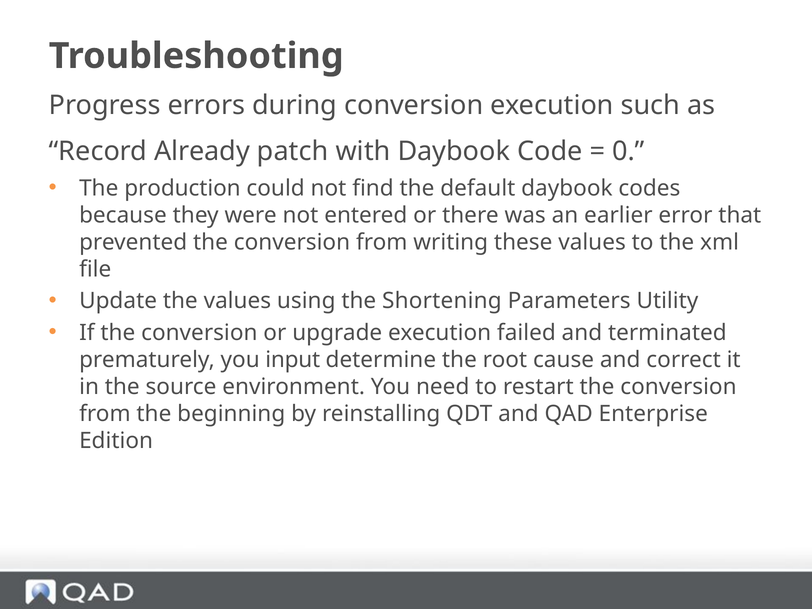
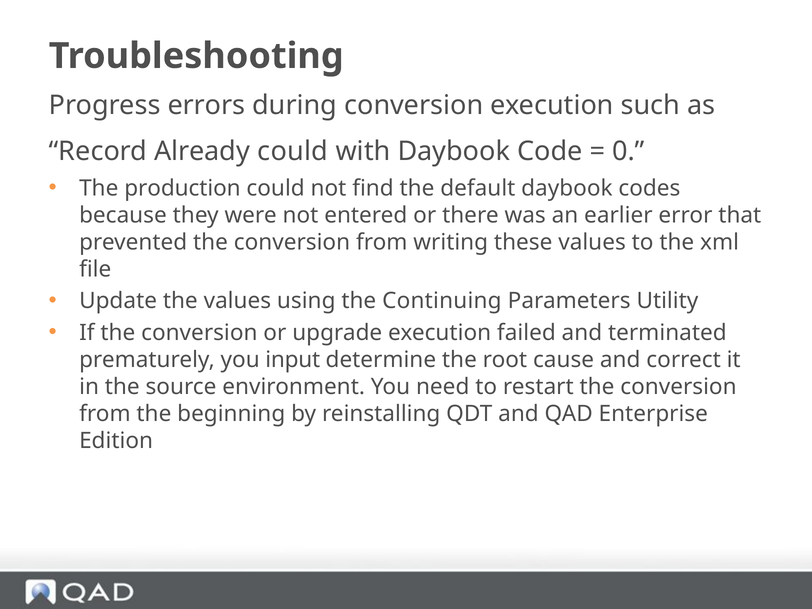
Already patch: patch -> could (293, 151)
Shortening: Shortening -> Continuing (442, 301)
